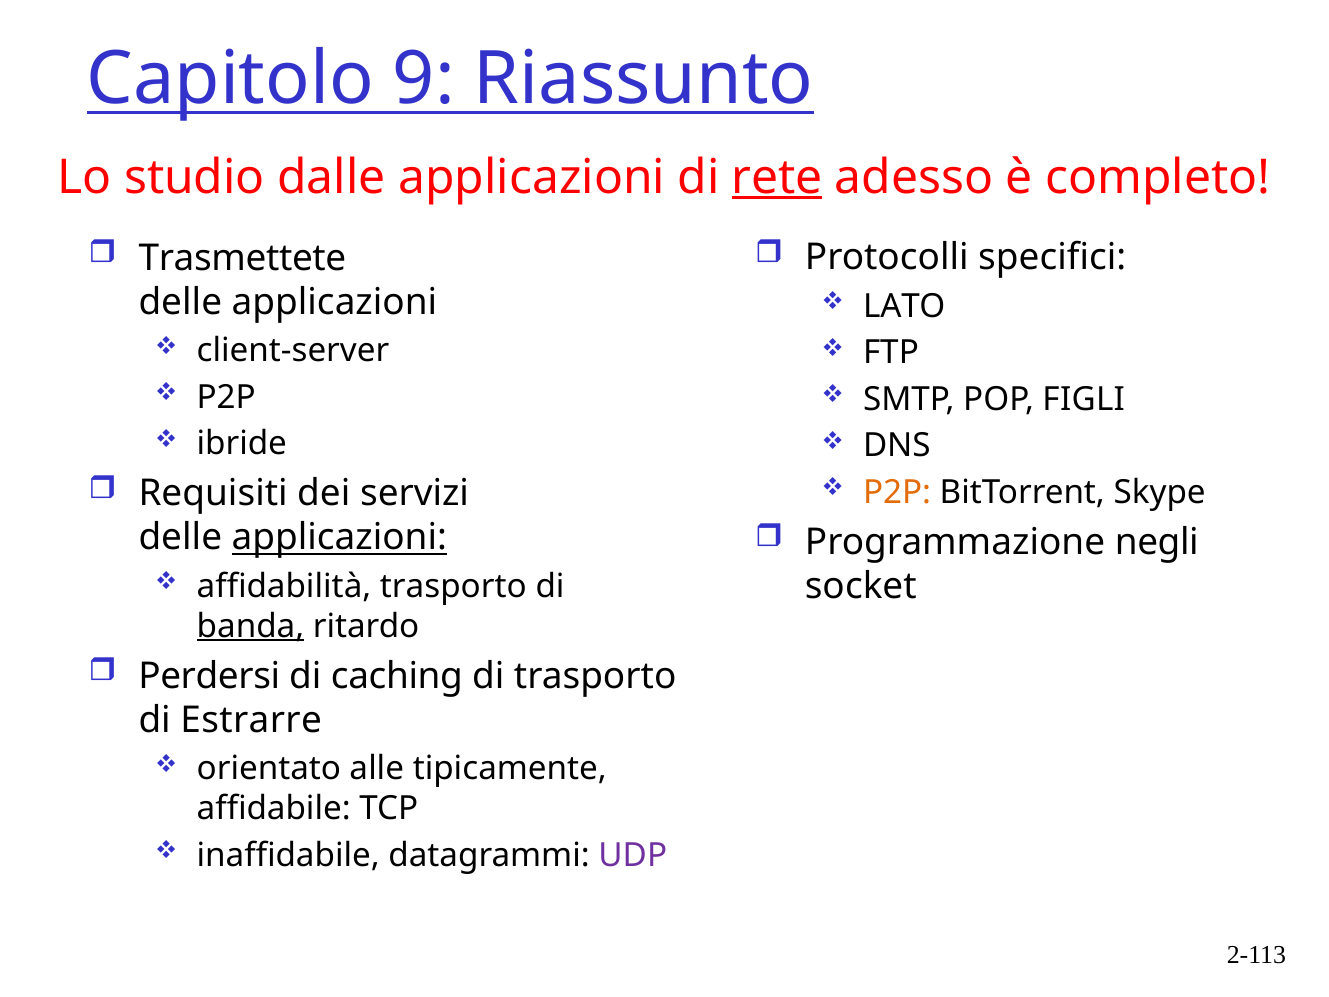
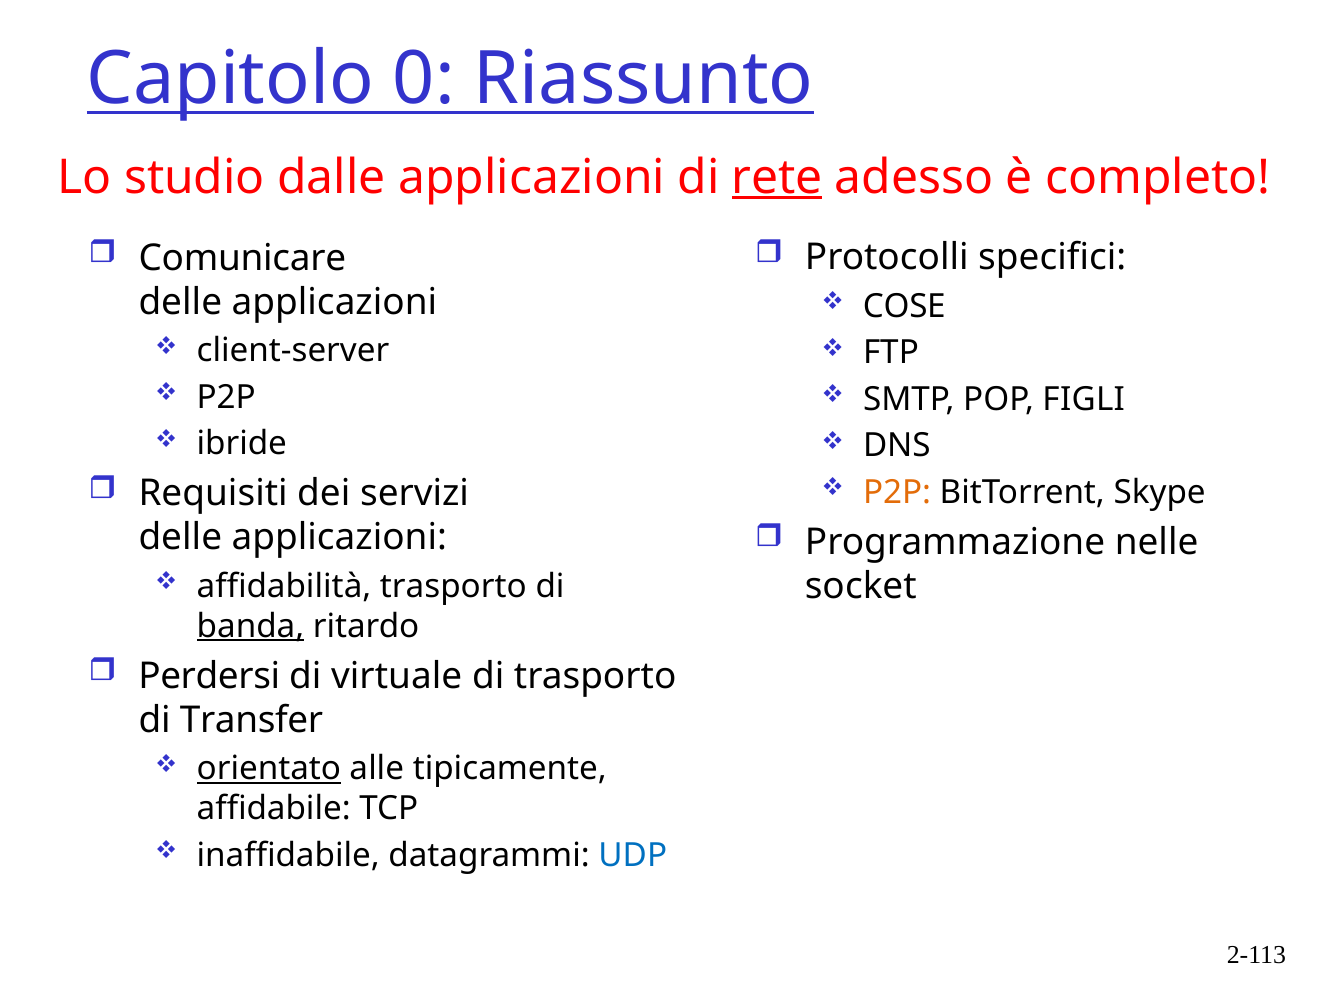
9: 9 -> 0 (424, 79)
Trasmettete: Trasmettete -> Comunicare (242, 258)
LATO: LATO -> COSE (904, 306)
negli: negli -> nelle (1157, 542)
applicazioni underline: present -> none (339, 538)
caching: caching -> virtuale (397, 676)
Estrarre: Estrarre -> Transfer (252, 720)
orientato underline: none -> present (269, 768)
UDP colour: purple -> blue (633, 855)
